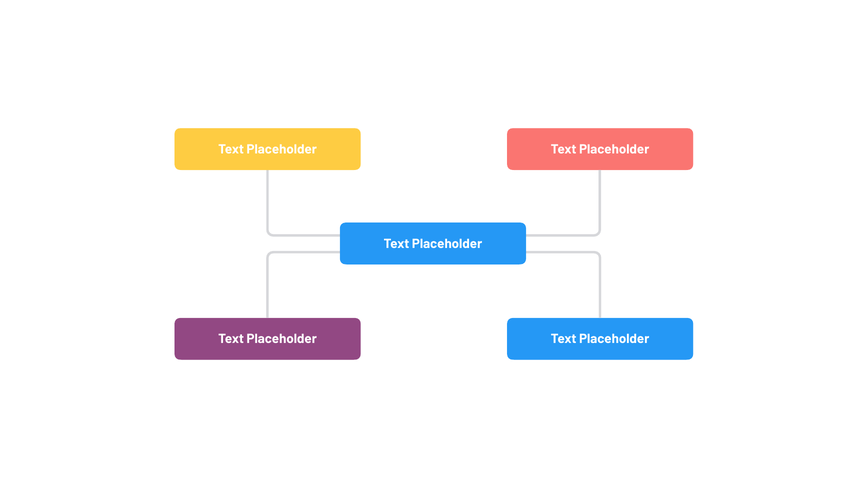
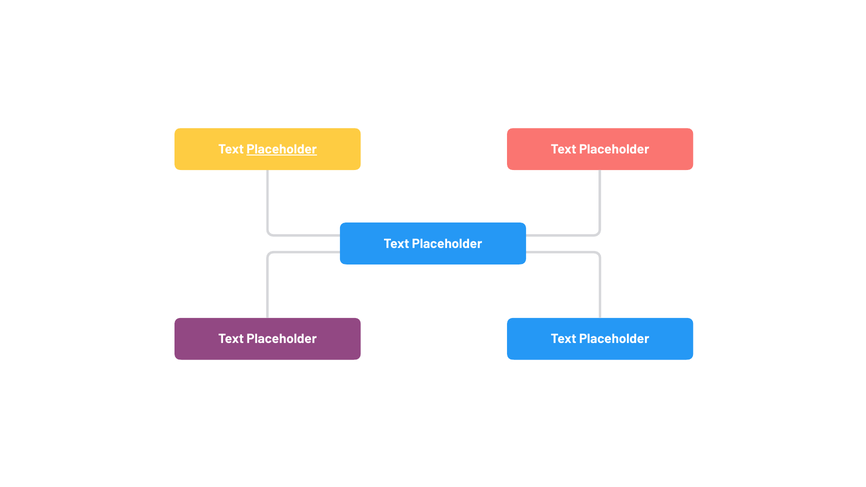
Placeholder underline: none -> present (282, 149)
